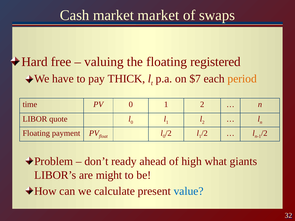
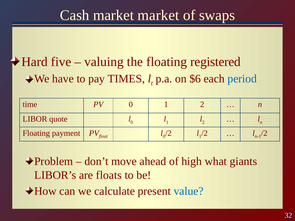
free: free -> five (61, 62)
THICK: THICK -> TIMES (126, 79)
$7: $7 -> $6 (195, 79)
period colour: orange -> blue (242, 79)
ready: ready -> move (124, 162)
might: might -> floats (109, 175)
